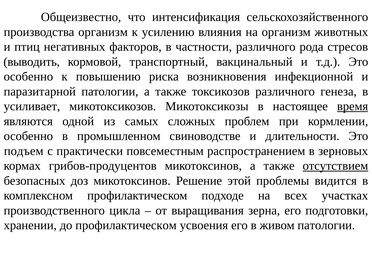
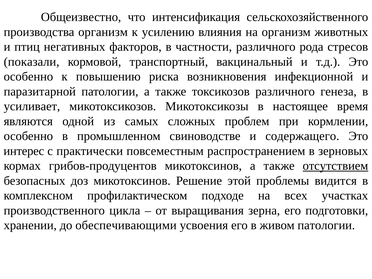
выводить: выводить -> показали (32, 62)
время underline: present -> none (353, 106)
длительности: длительности -> содержащего (302, 136)
подъем: подъем -> интерес (24, 151)
до профилактическом: профилактическом -> обеспечивающими (126, 225)
